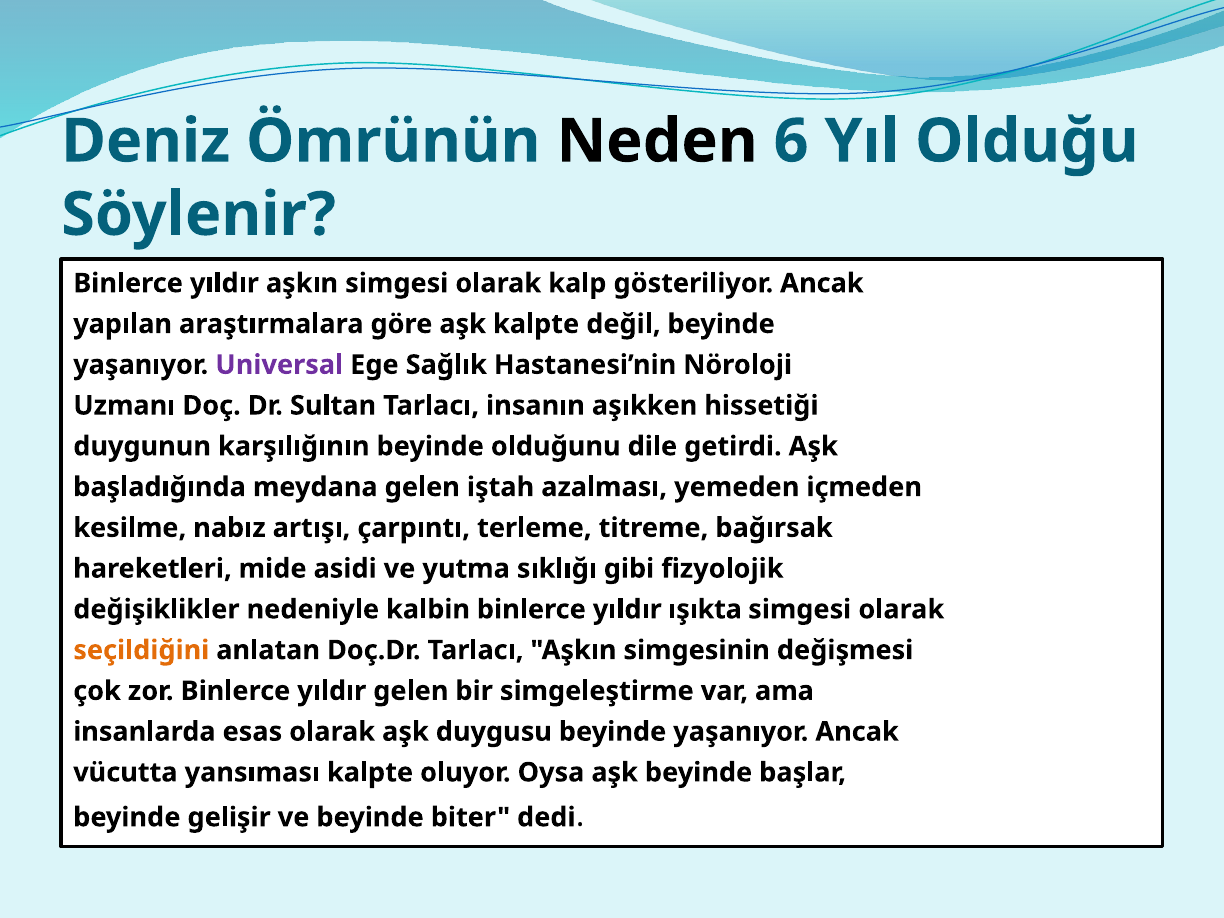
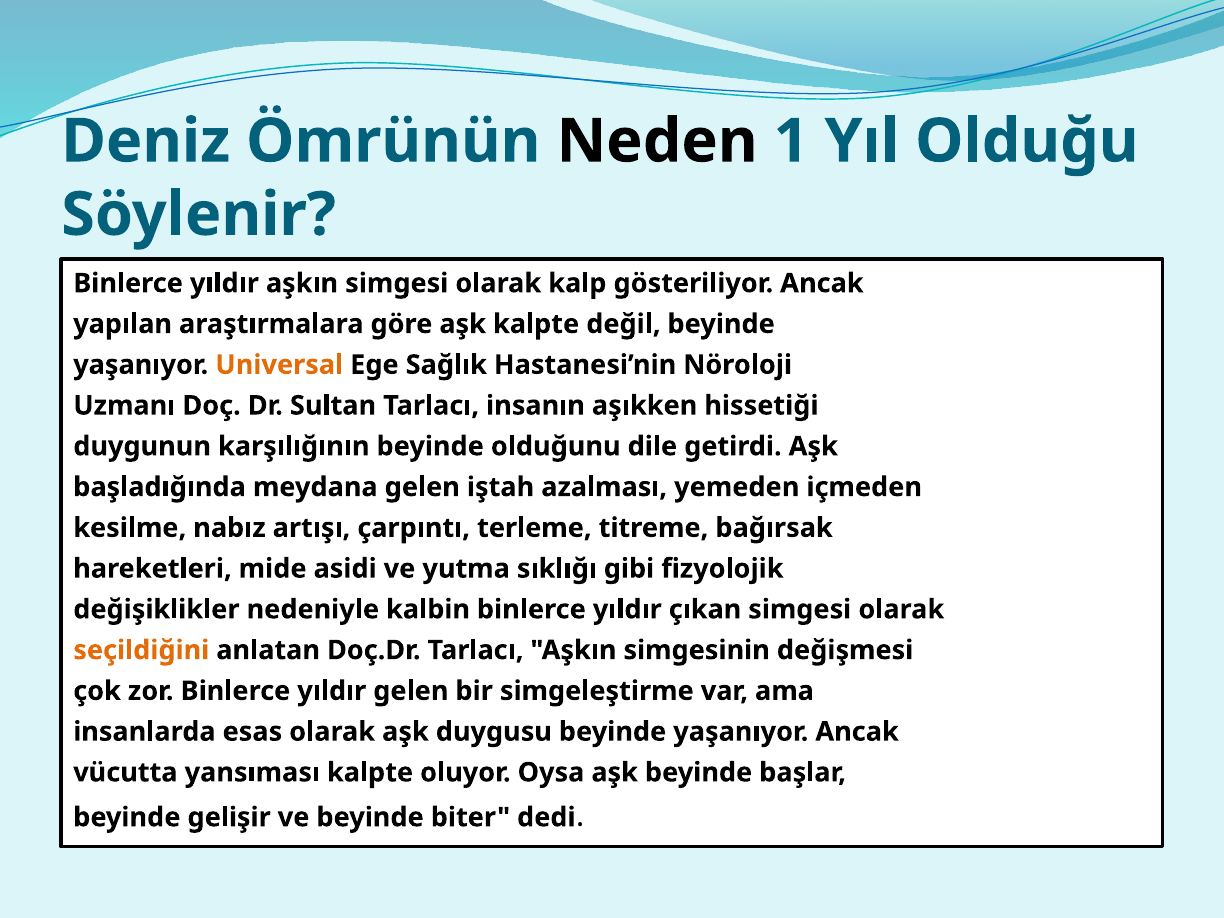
6: 6 -> 1 (791, 141)
Universal colour: purple -> orange (279, 365)
ışıkta: ışıkta -> çıkan (705, 609)
